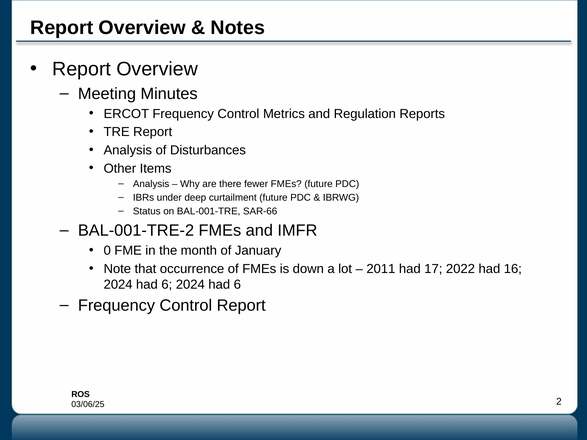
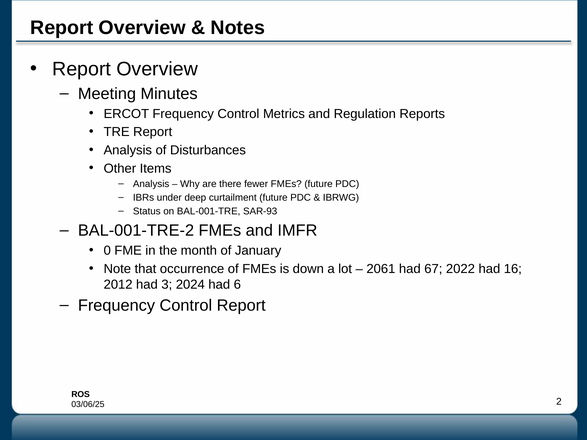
SAR-66: SAR-66 -> SAR-93 (260, 211)
2011: 2011 -> 2061 (381, 269)
17: 17 -> 67 (433, 269)
2024: 2024 -> 2012 (118, 285)
6: 6 -> 3 (167, 285)
